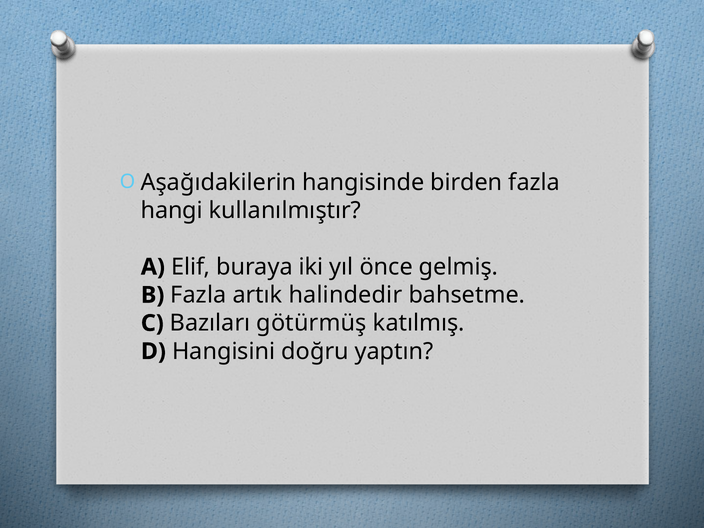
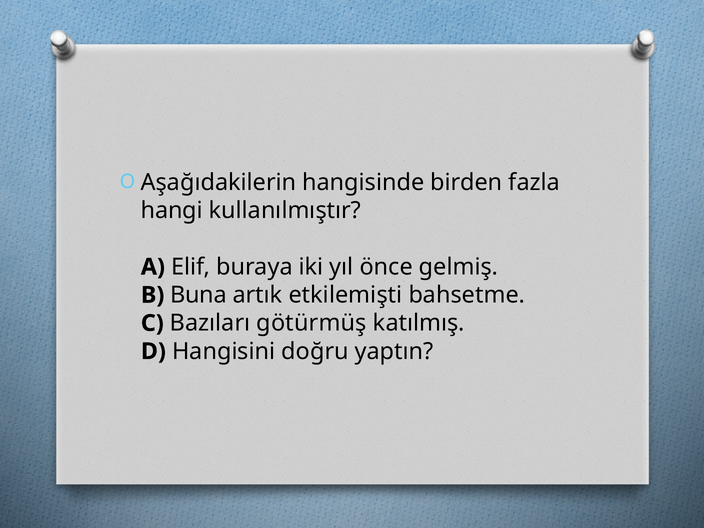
B Fazla: Fazla -> Buna (199, 295)
halindedir: halindedir -> etkilemişti (345, 295)
